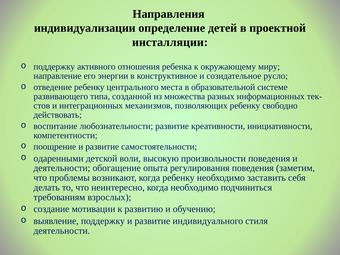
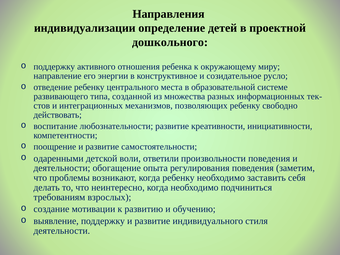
инсталляции: инсталляции -> дошкольного (170, 42)
высокую: высокую -> ответили (161, 158)
